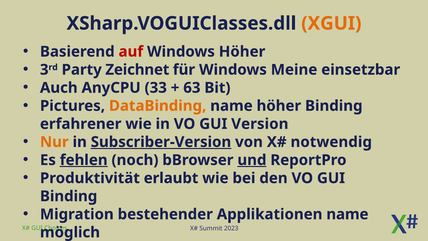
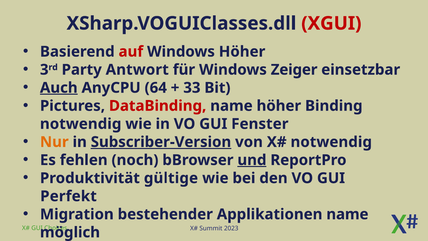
XGUI colour: orange -> red (331, 23)
Zeichnet: Zeichnet -> Antwort (137, 70)
Meine: Meine -> Zeiger (294, 70)
Auch underline: none -> present (59, 88)
33: 33 -> 64 (156, 88)
63: 63 -> 33 (192, 88)
DataBinding colour: orange -> red (158, 106)
erfahrener: erfahrener -> notwendig (81, 124)
Version: Version -> Fenster (260, 124)
fehlen underline: present -> none (84, 160)
erlaubt: erlaubt -> gültige (171, 178)
Binding: Binding -> Perfekt (69, 196)
